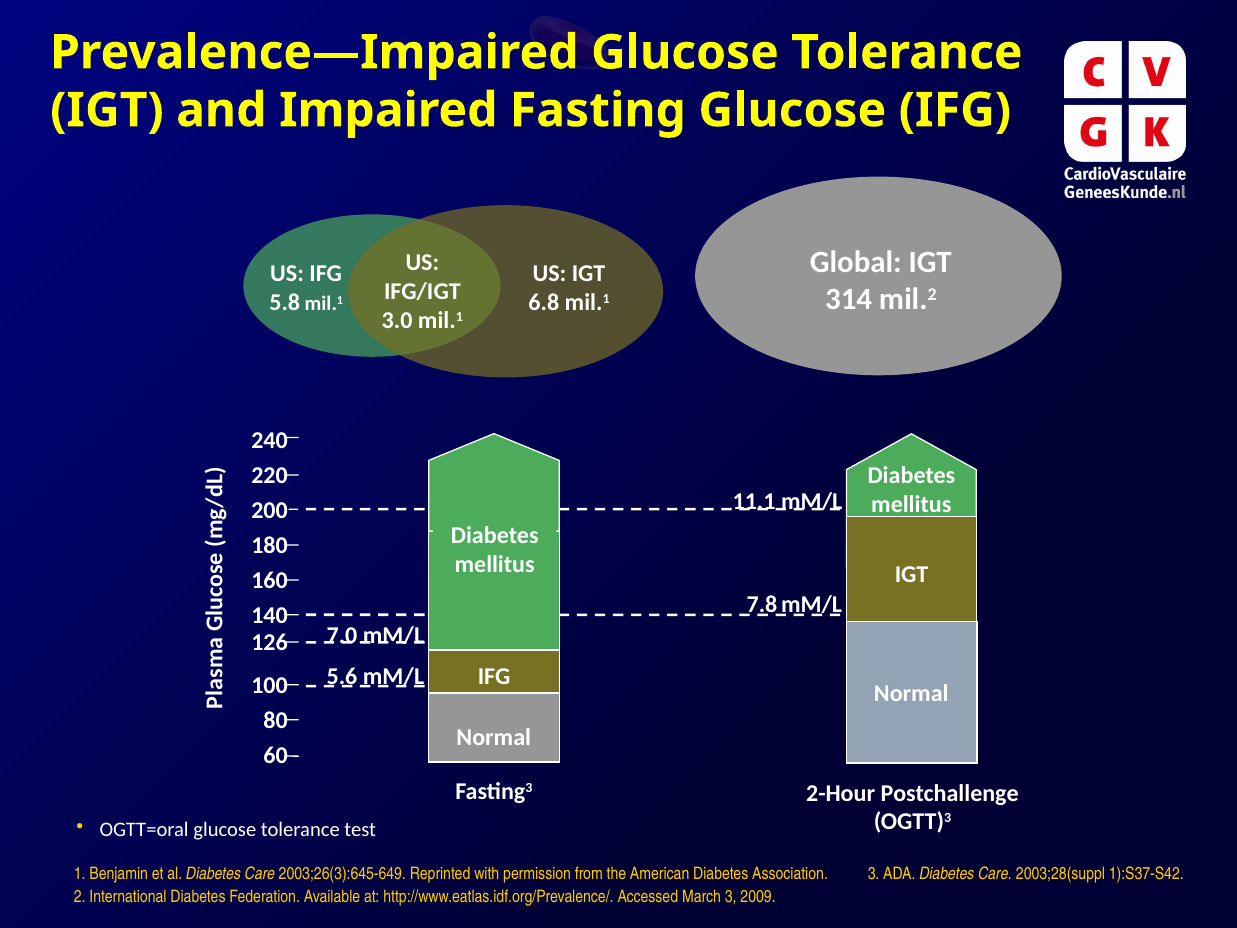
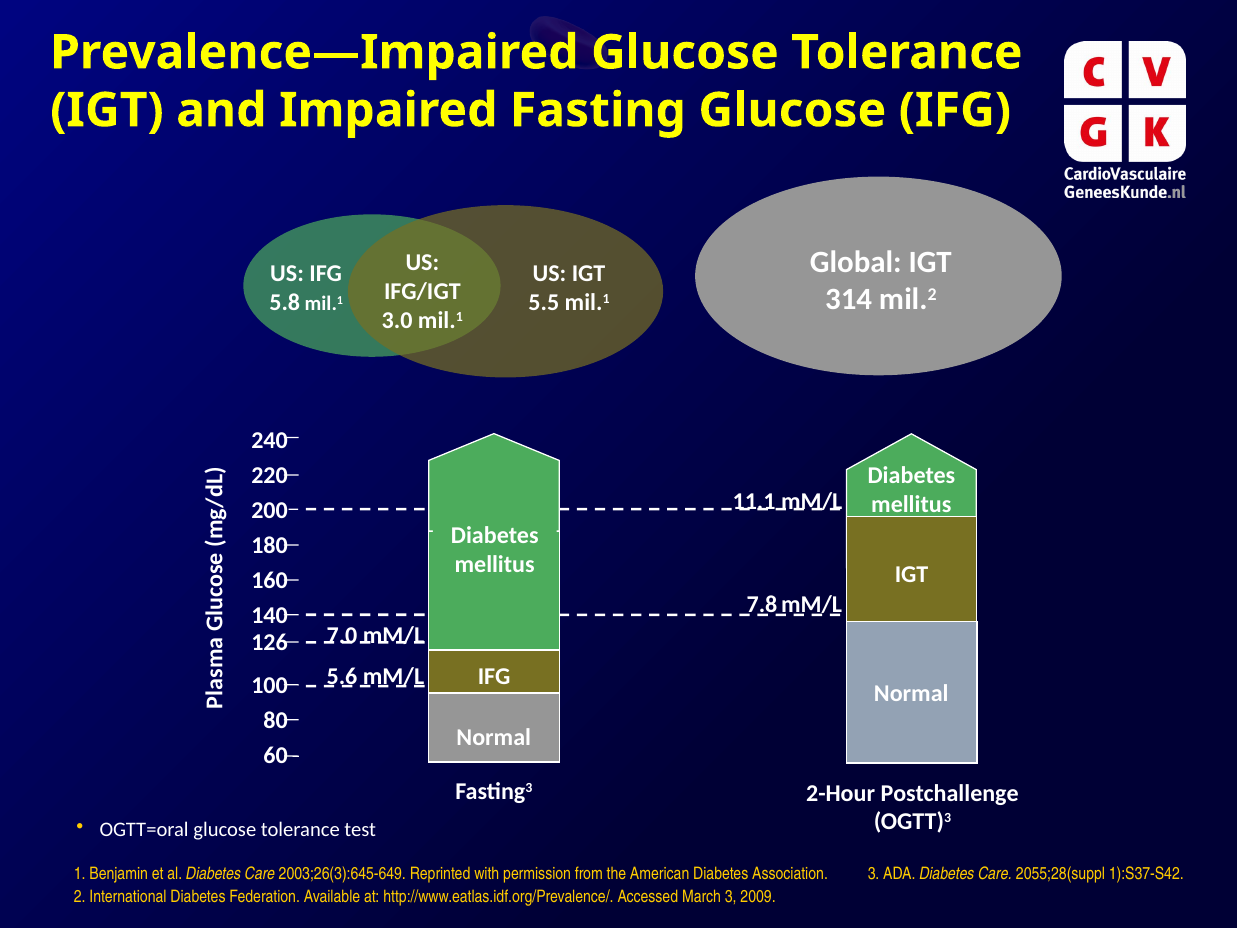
6.8: 6.8 -> 5.5 (544, 303)
2003;28(suppl: 2003;28(suppl -> 2055;28(suppl (1061, 873)
